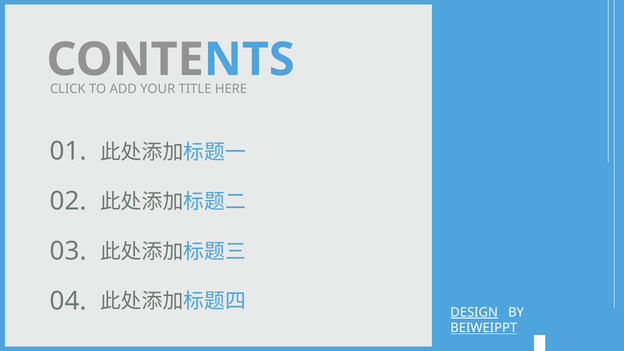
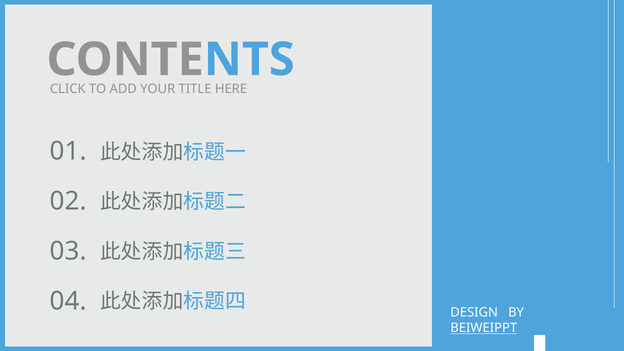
DESIGN underline: present -> none (474, 313)
